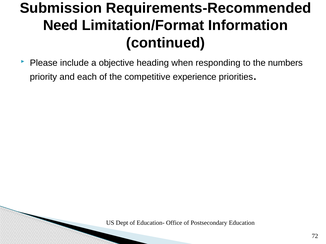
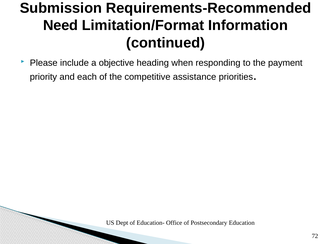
numbers: numbers -> payment (285, 63)
experience: experience -> assistance (195, 77)
